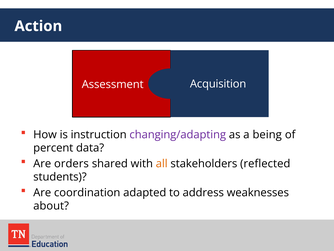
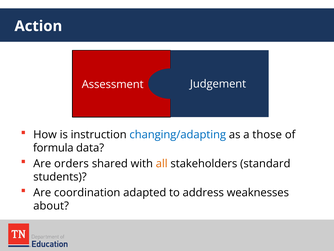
Acquisition: Acquisition -> Judgement (218, 84)
changing/adapting colour: purple -> blue (178, 134)
being: being -> those (267, 134)
percent: percent -> formula (53, 148)
reflected: reflected -> standard (265, 163)
